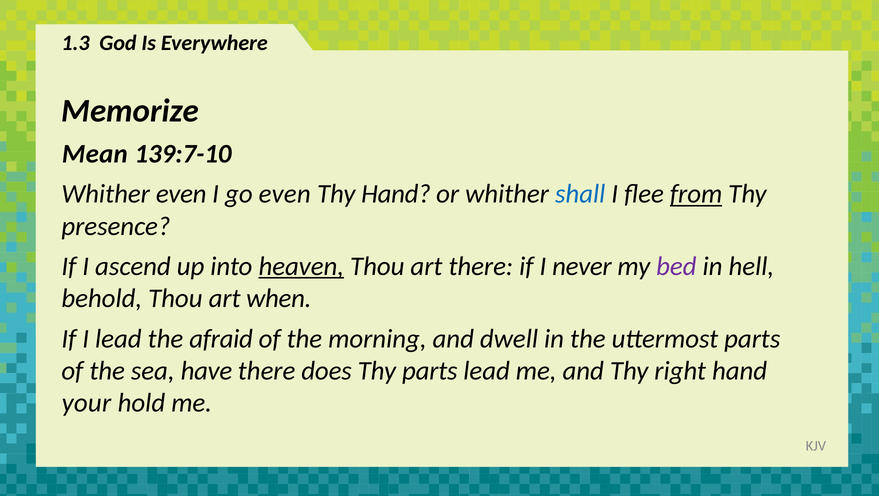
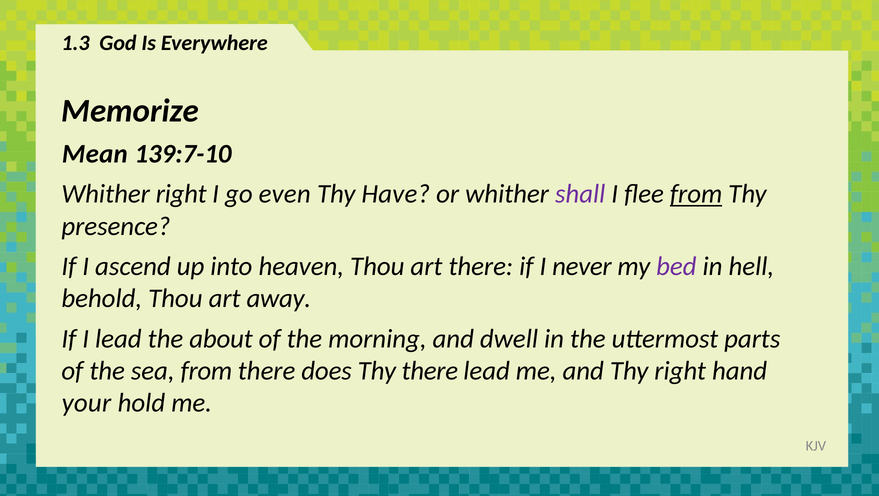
Whither even: even -> right (181, 194)
Thy Hand: Hand -> Have (396, 194)
shall colour: blue -> purple (580, 194)
heaven underline: present -> none (301, 266)
when: when -> away (279, 298)
afraid: afraid -> about (221, 339)
sea have: have -> from (206, 371)
Thy parts: parts -> there (430, 371)
